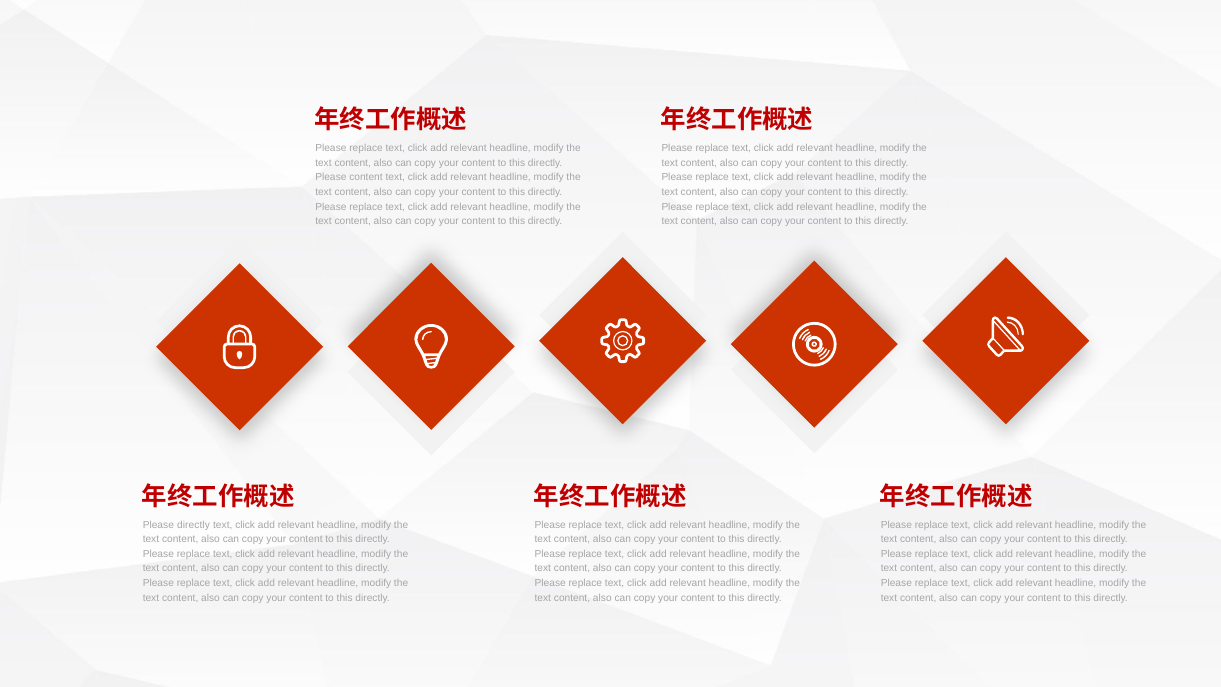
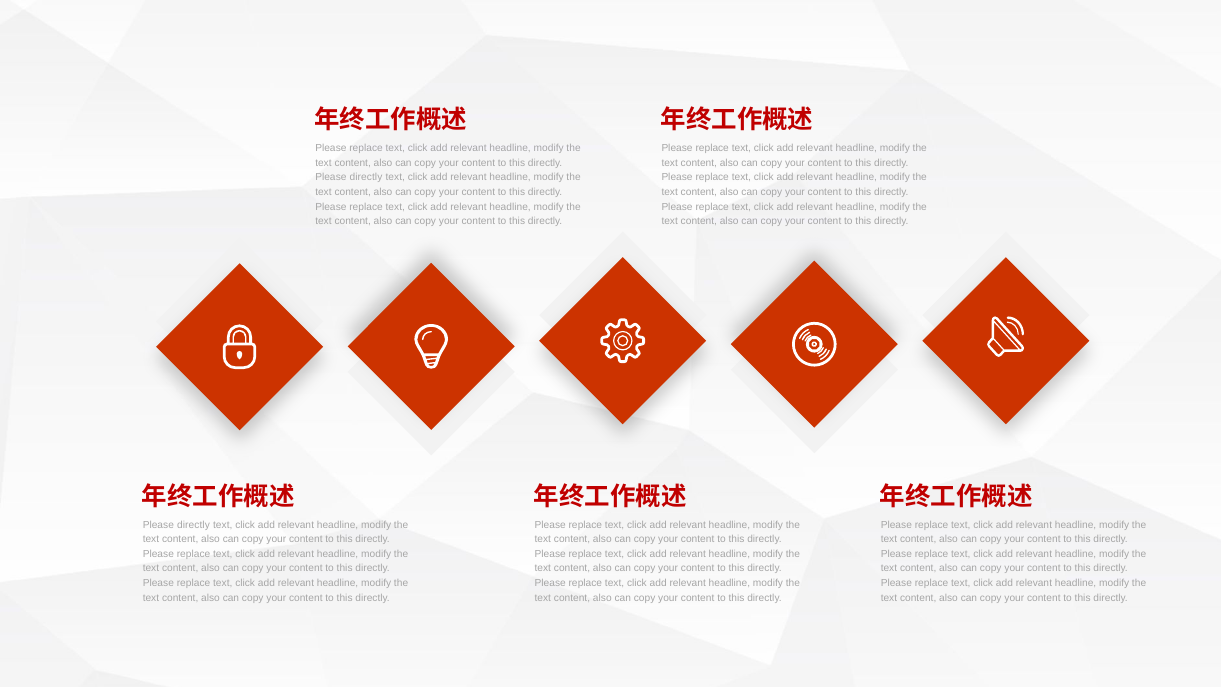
content: content -> directly (366, 177)
